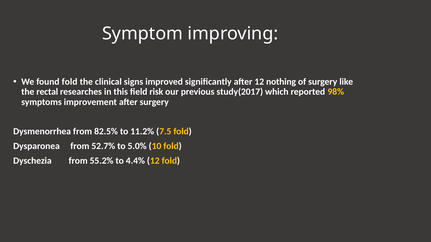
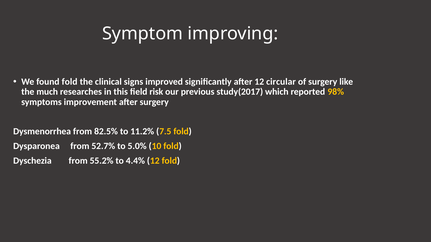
nothing: nothing -> circular (281, 82)
rectal: rectal -> much (47, 92)
